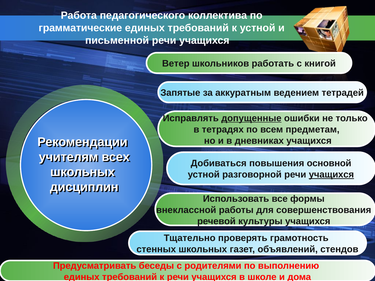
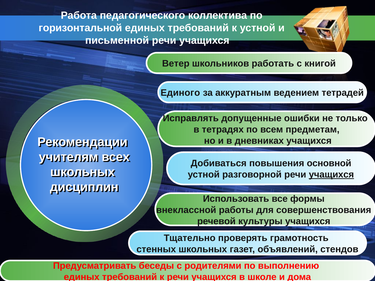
грамматические: грамматические -> горизонтальной (80, 28)
Запятые: Запятые -> Единого (180, 93)
допущенные underline: present -> none (251, 118)
